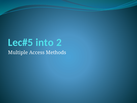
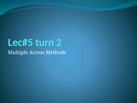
into: into -> turn (45, 42)
